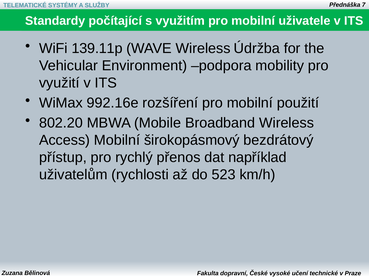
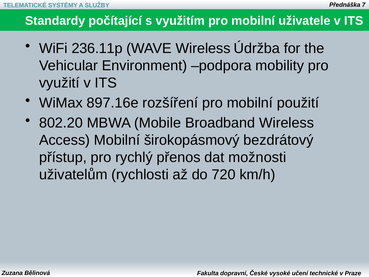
139.11p: 139.11p -> 236.11p (97, 48)
992.16e: 992.16e -> 897.16e (113, 103)
například: například -> možnosti (257, 157)
523: 523 -> 720 (224, 174)
